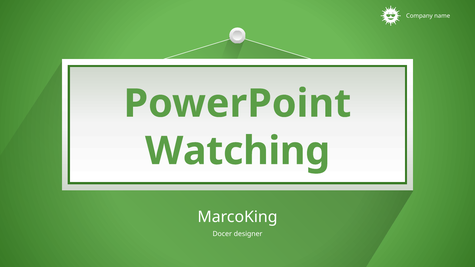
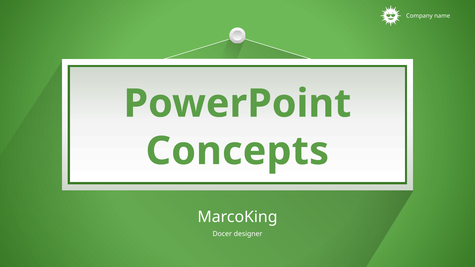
Watching: Watching -> Concepts (237, 151)
